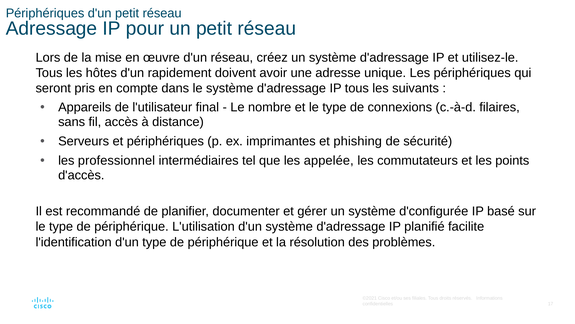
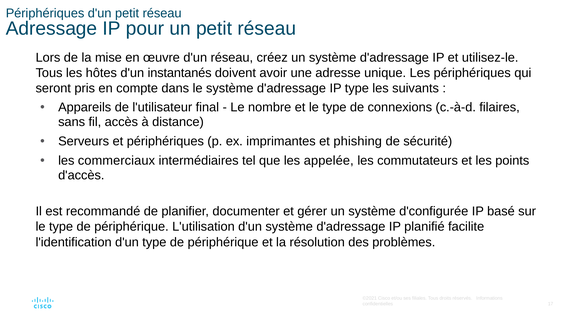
rapidement: rapidement -> instantanés (180, 73)
IP tous: tous -> type (357, 88)
professionnel: professionnel -> commerciaux (116, 160)
